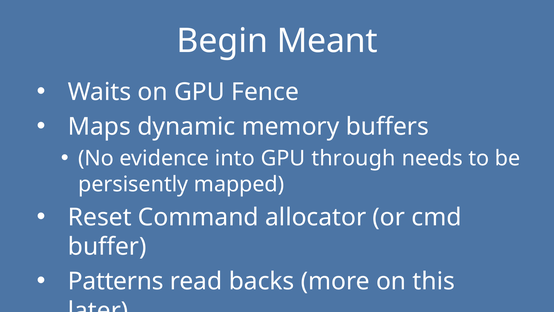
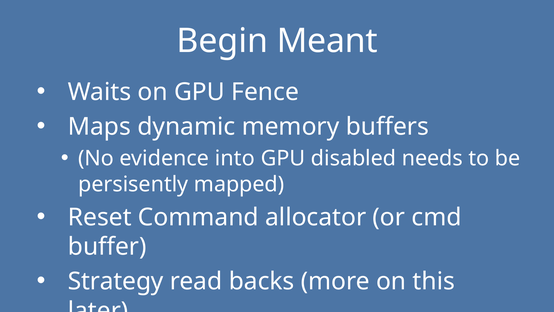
through: through -> disabled (354, 158)
Patterns: Patterns -> Strategy (116, 281)
